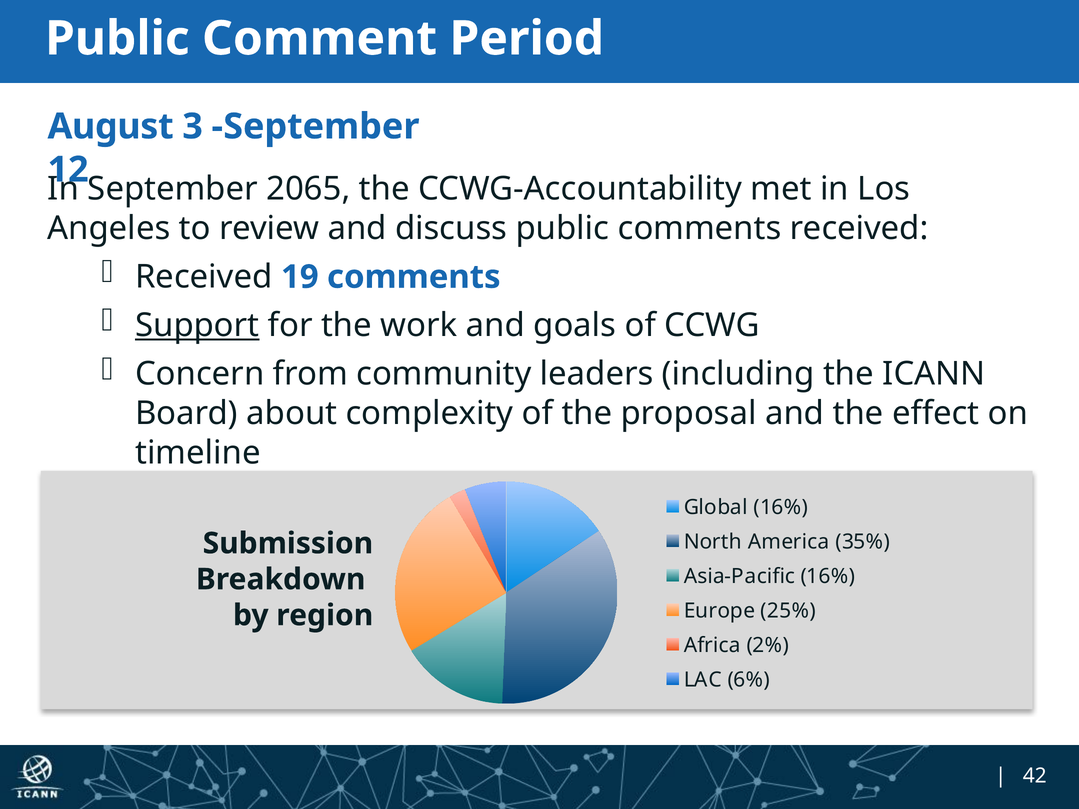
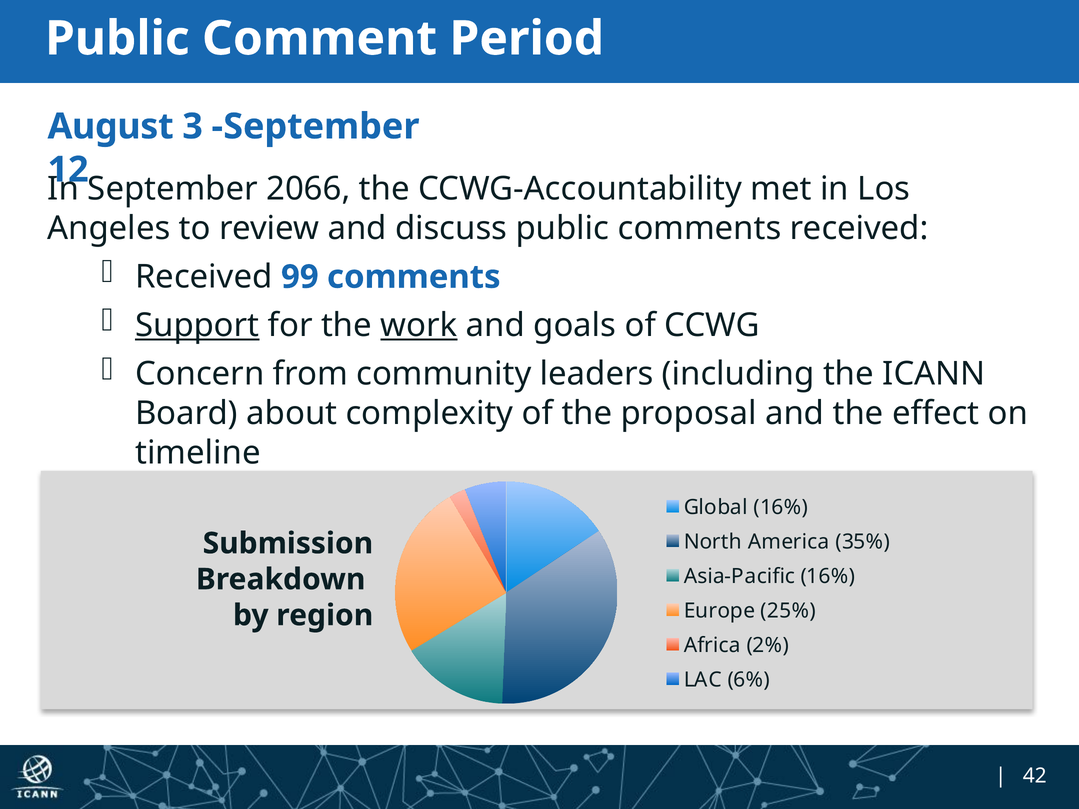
2065: 2065 -> 2066 (308, 189)
19: 19 -> 99 (300, 277)
work underline: none -> present (419, 326)
